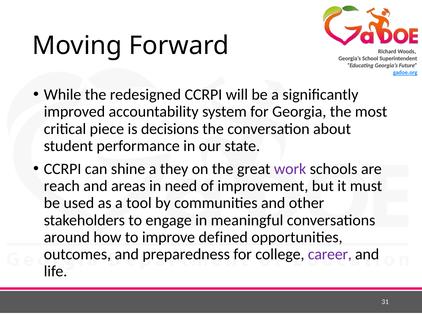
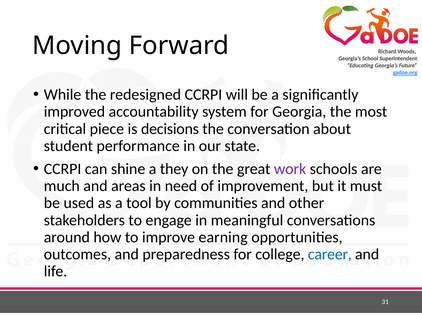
reach: reach -> much (62, 186)
defined: defined -> earning (223, 238)
career colour: purple -> blue (330, 255)
